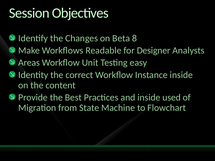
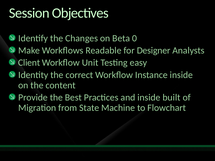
8: 8 -> 0 (134, 38)
Areas: Areas -> Client (29, 63)
used: used -> built (171, 98)
